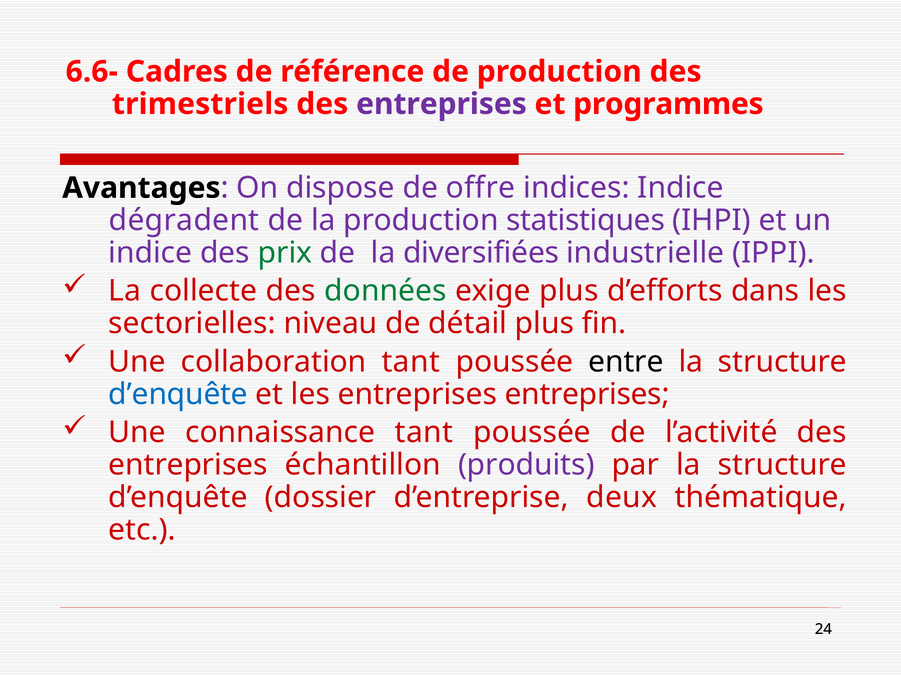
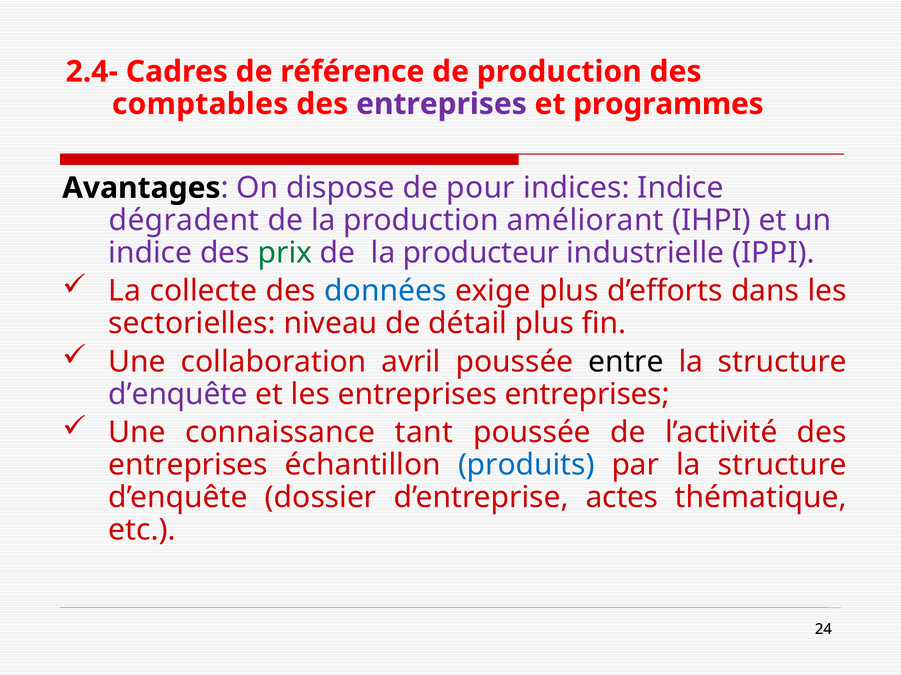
6.6-: 6.6- -> 2.4- (92, 72)
trimestriels: trimestriels -> comptables (200, 104)
offre: offre -> pour (481, 188)
statistiques: statistiques -> améliorant (585, 221)
diversifiées: diversifiées -> producteur (481, 253)
données colour: green -> blue (385, 291)
collaboration tant: tant -> avril (411, 362)
d’enquête colour: blue -> purple (178, 395)
produits colour: purple -> blue (526, 465)
deux: deux -> actes (622, 498)
